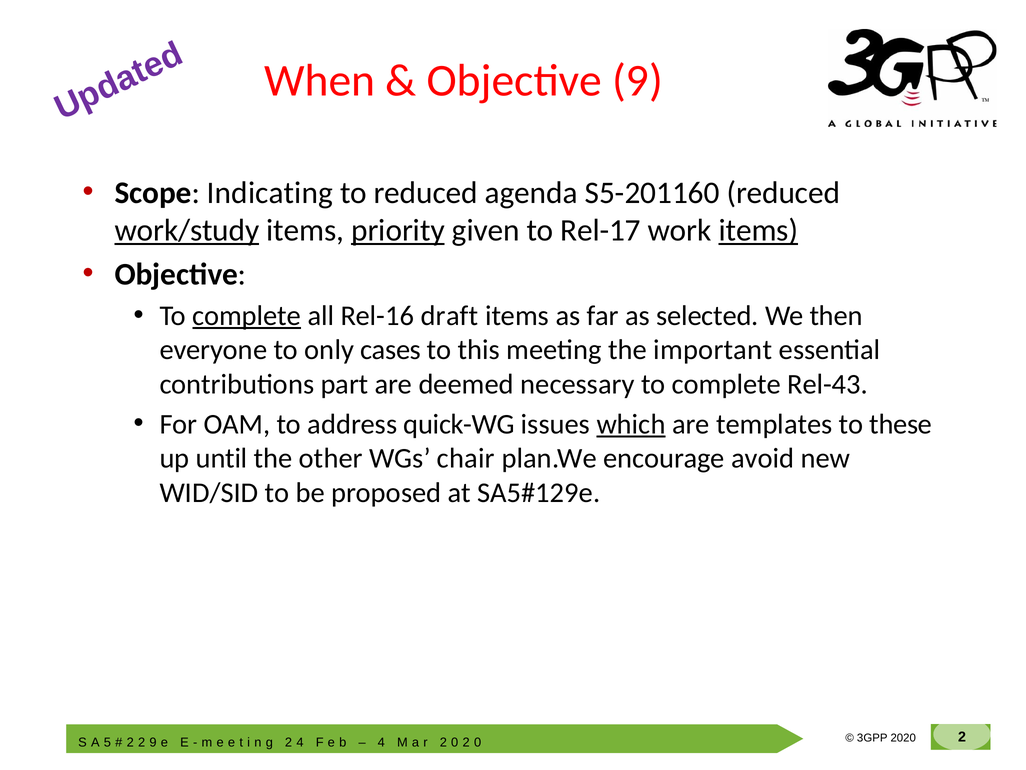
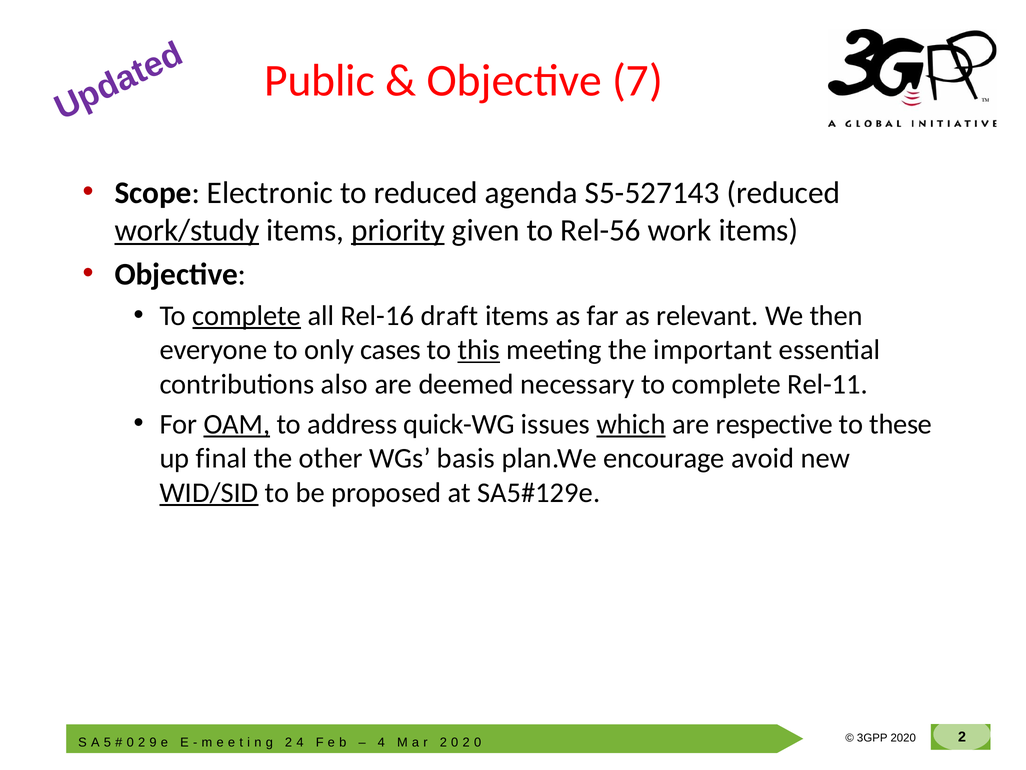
When: When -> Public (320, 80)
Objective 9: 9 -> 7 (638, 80)
Indicating: Indicating -> Electronic (270, 193)
S5-201160: S5-201160 -> S5-527143 (652, 193)
Rel-17: Rel-17 -> Rel-56 (601, 230)
items underline: present -> none (758, 230)
selected: selected -> relevant (707, 316)
this underline: none -> present (479, 350)
part: part -> also (344, 384)
Rel-43: Rel-43 -> Rel-11 (828, 384)
OAM underline: none -> present (237, 424)
templates: templates -> respective (774, 424)
until: until -> final (222, 458)
chair: chair -> basis (466, 458)
WID/SID underline: none -> present (209, 492)
2: 2 -> 0 (130, 742)
